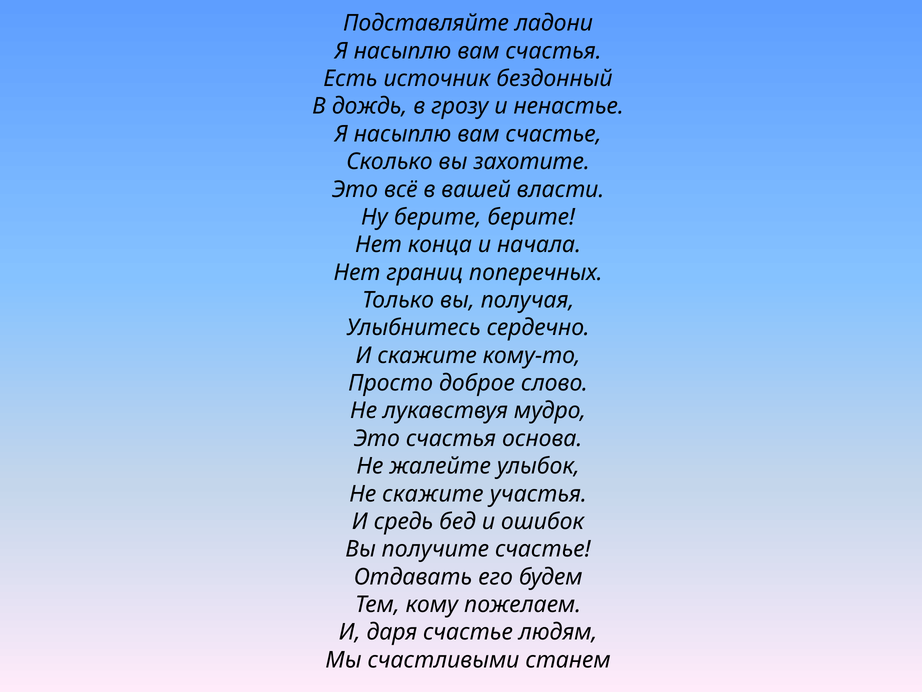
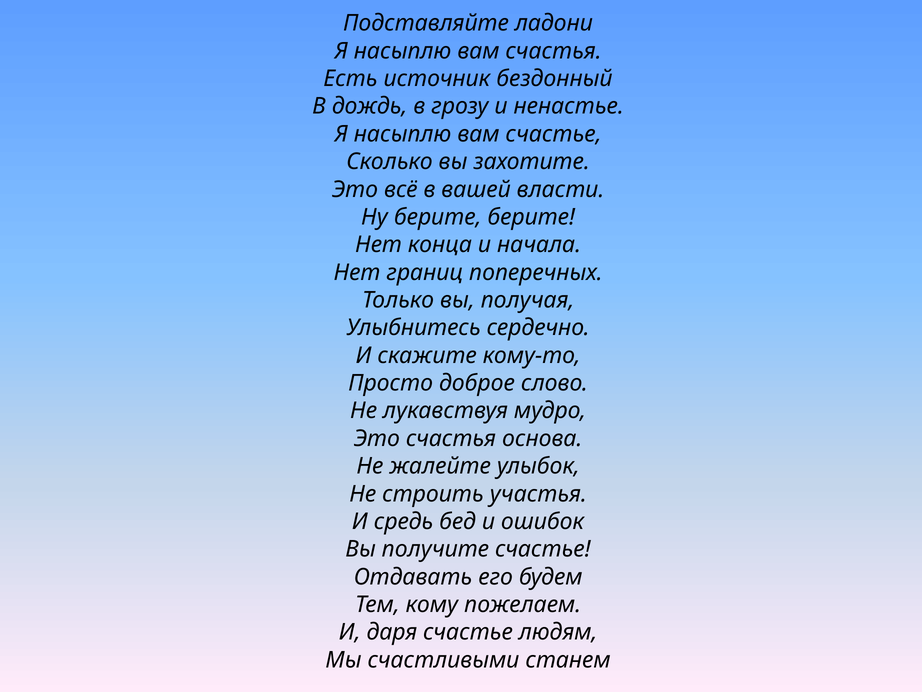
Не скажите: скажите -> строить (433, 494)
